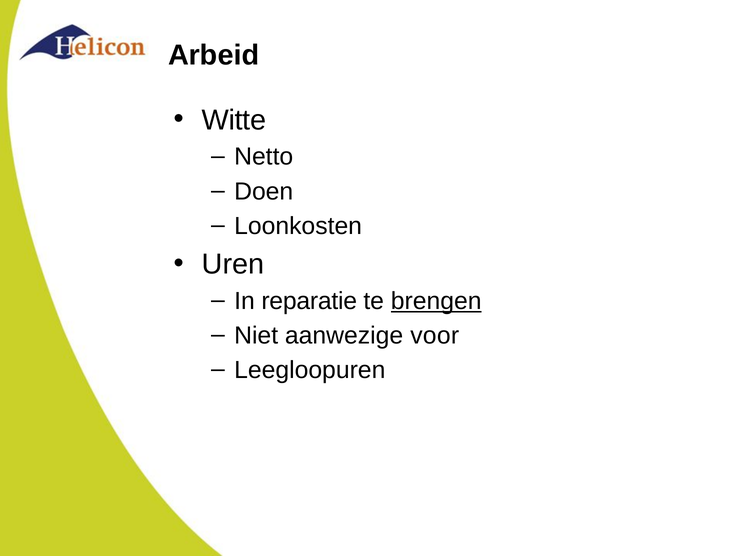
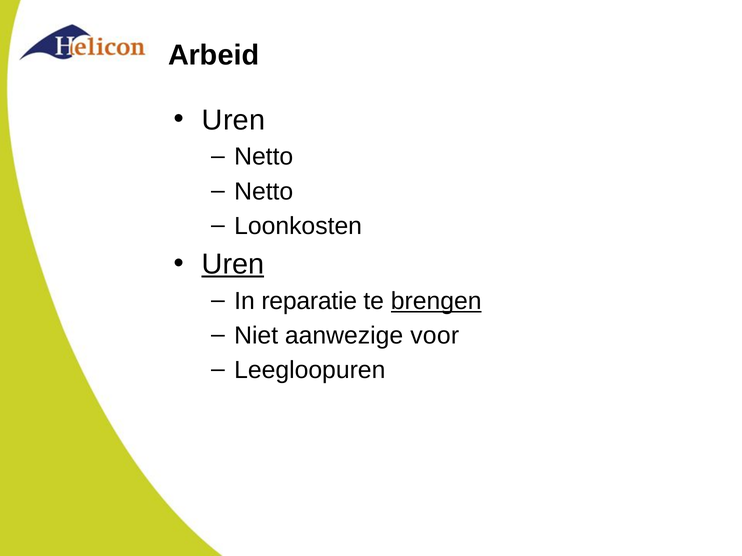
Witte: Witte -> Uren (234, 120)
Doen: Doen -> Netto (264, 192)
Uren underline: none -> present (233, 264)
